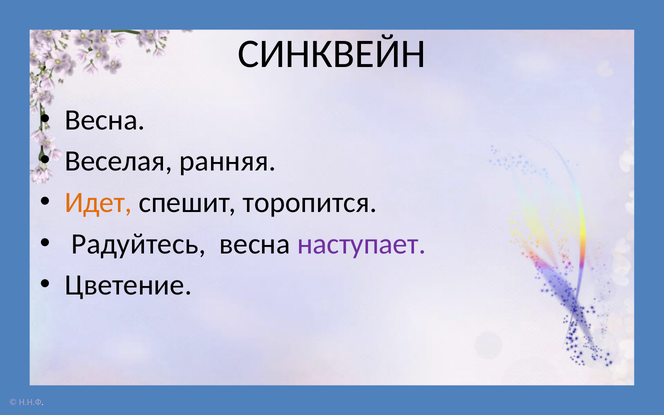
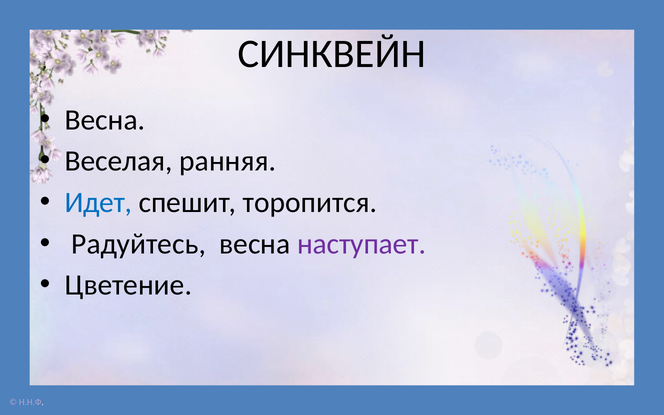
Идет colour: orange -> blue (99, 203)
